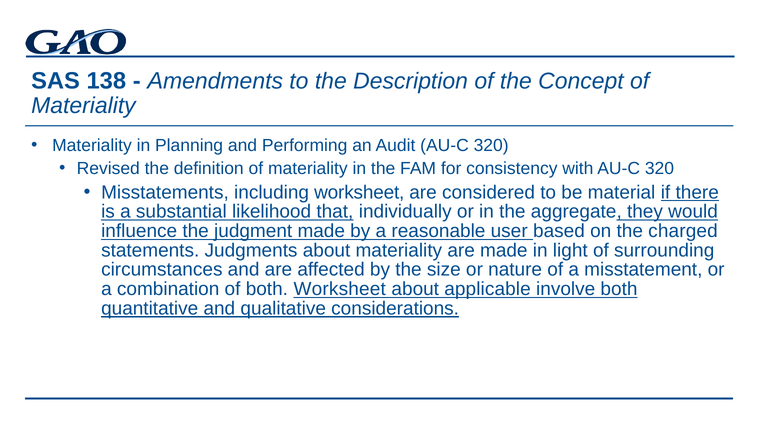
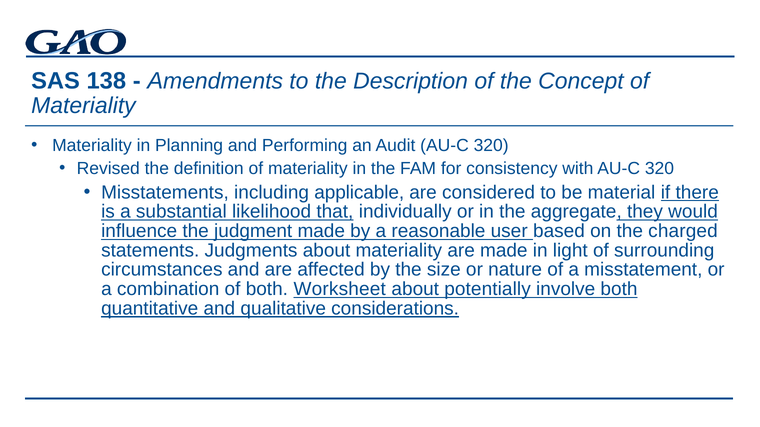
including worksheet: worksheet -> applicable (359, 192)
applicable: applicable -> potentially (488, 289)
